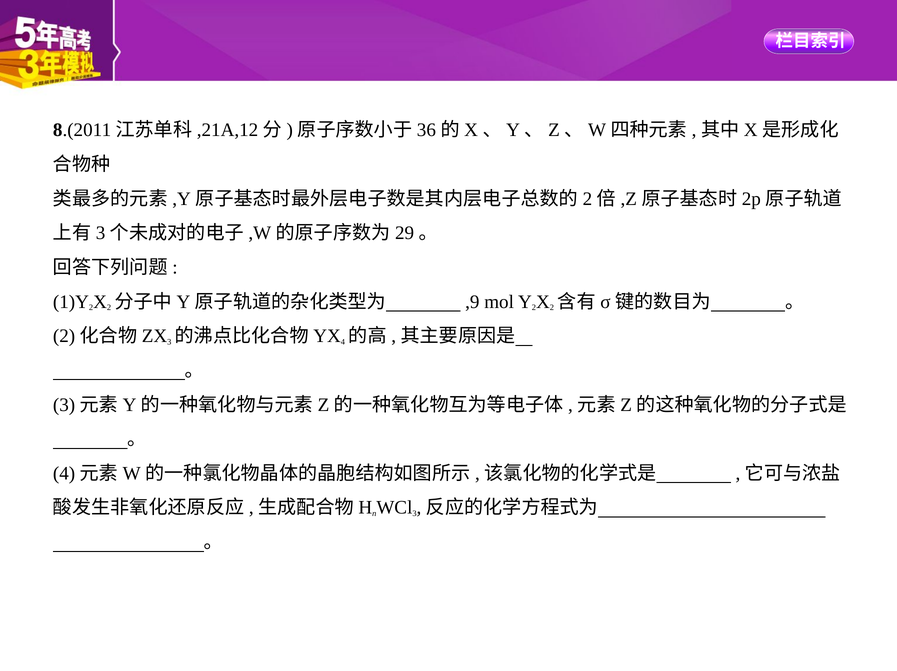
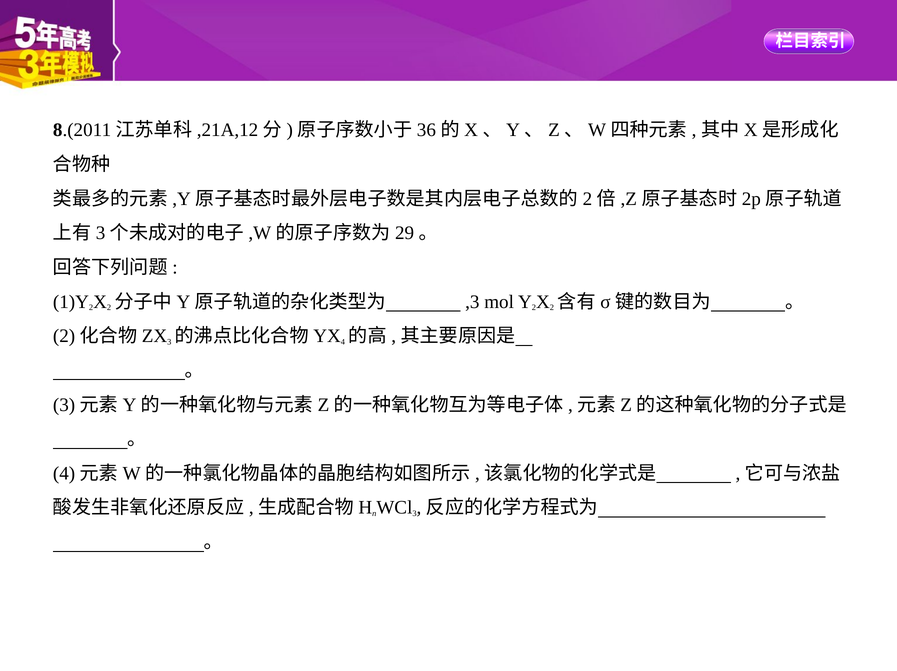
,9: ,9 -> ,3 (472, 302)
